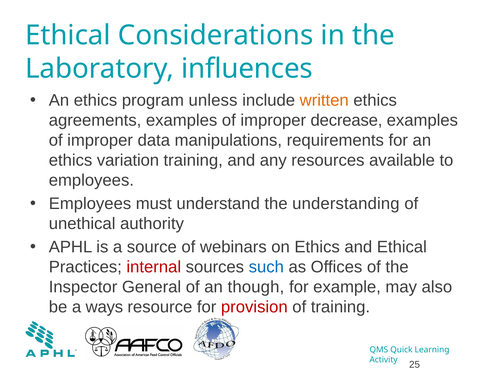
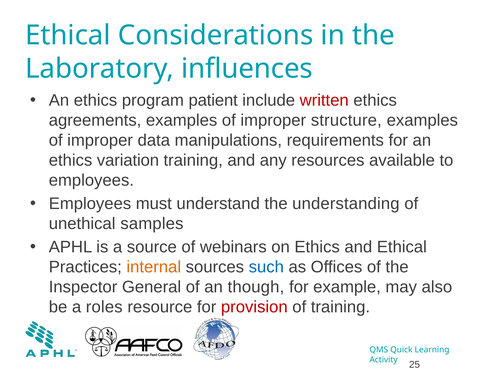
unless: unless -> patient (213, 100)
written colour: orange -> red (324, 100)
decrease: decrease -> structure (346, 120)
authority: authority -> samples (152, 224)
internal colour: red -> orange (154, 267)
ways: ways -> roles (104, 307)
